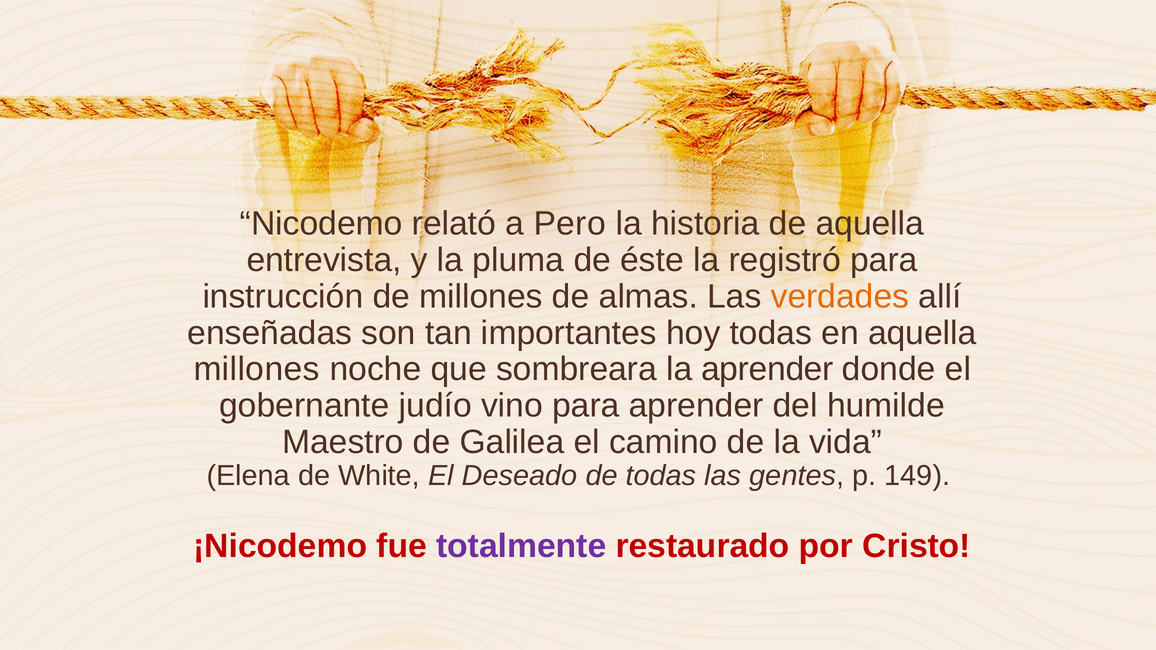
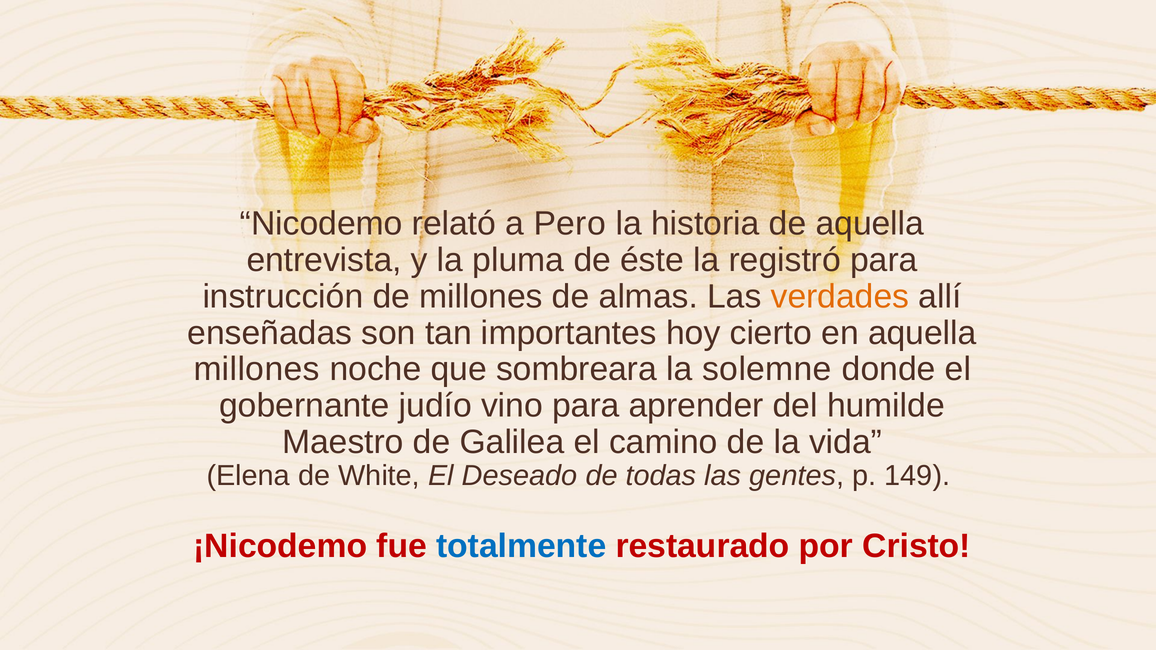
hoy todas: todas -> cierto (771, 333)
la aprender: aprender -> solemne (767, 369)
totalmente colour: purple -> blue (521, 546)
